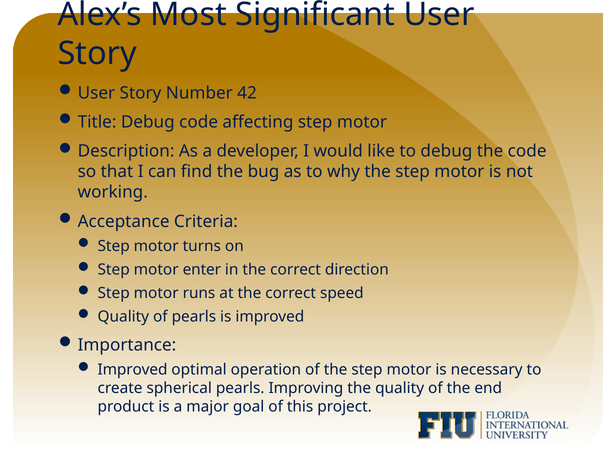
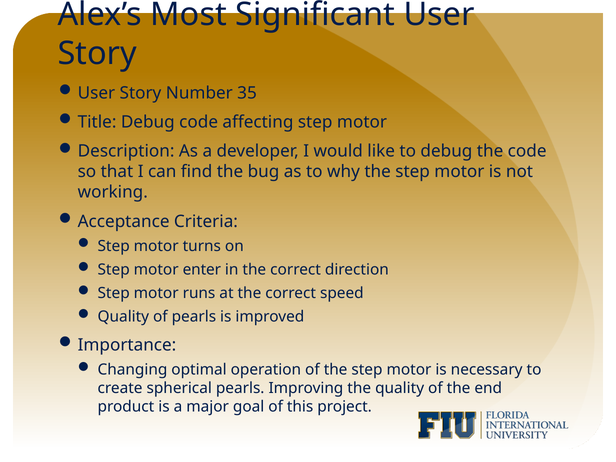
42: 42 -> 35 (247, 93)
Improved: Improved -> Changing (132, 370)
